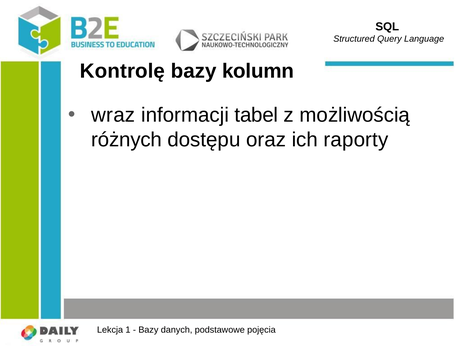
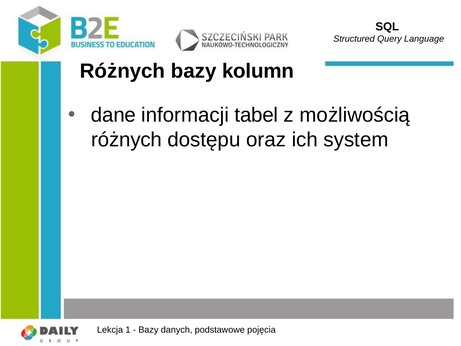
Kontrolę: Kontrolę -> Różnych (122, 71)
wraz: wraz -> dane (113, 115)
raporty: raporty -> system (356, 140)
